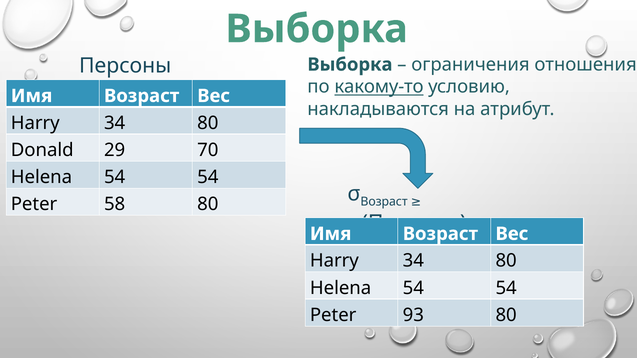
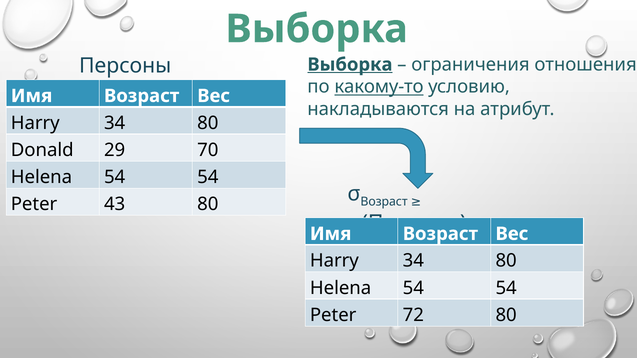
Выборка underline: none -> present (350, 65)
58: 58 -> 43 (115, 204)
93: 93 -> 72 (413, 315)
